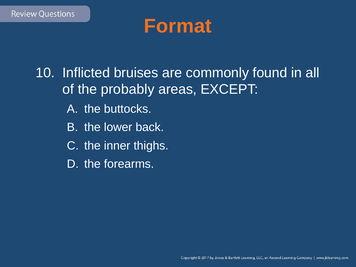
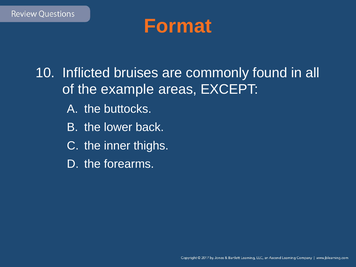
probably: probably -> example (128, 89)
